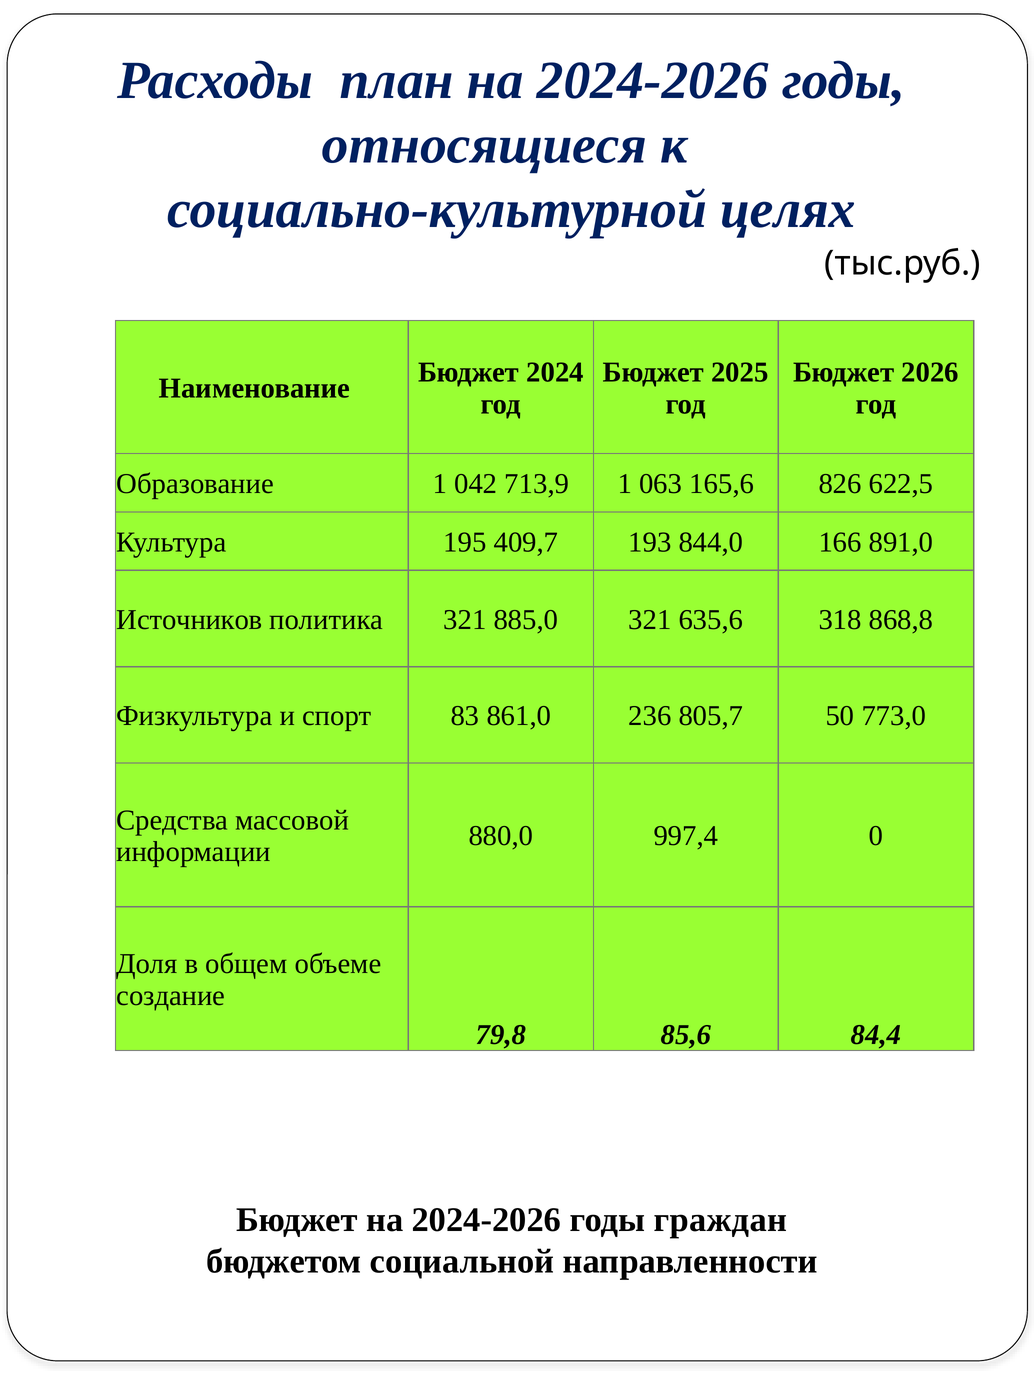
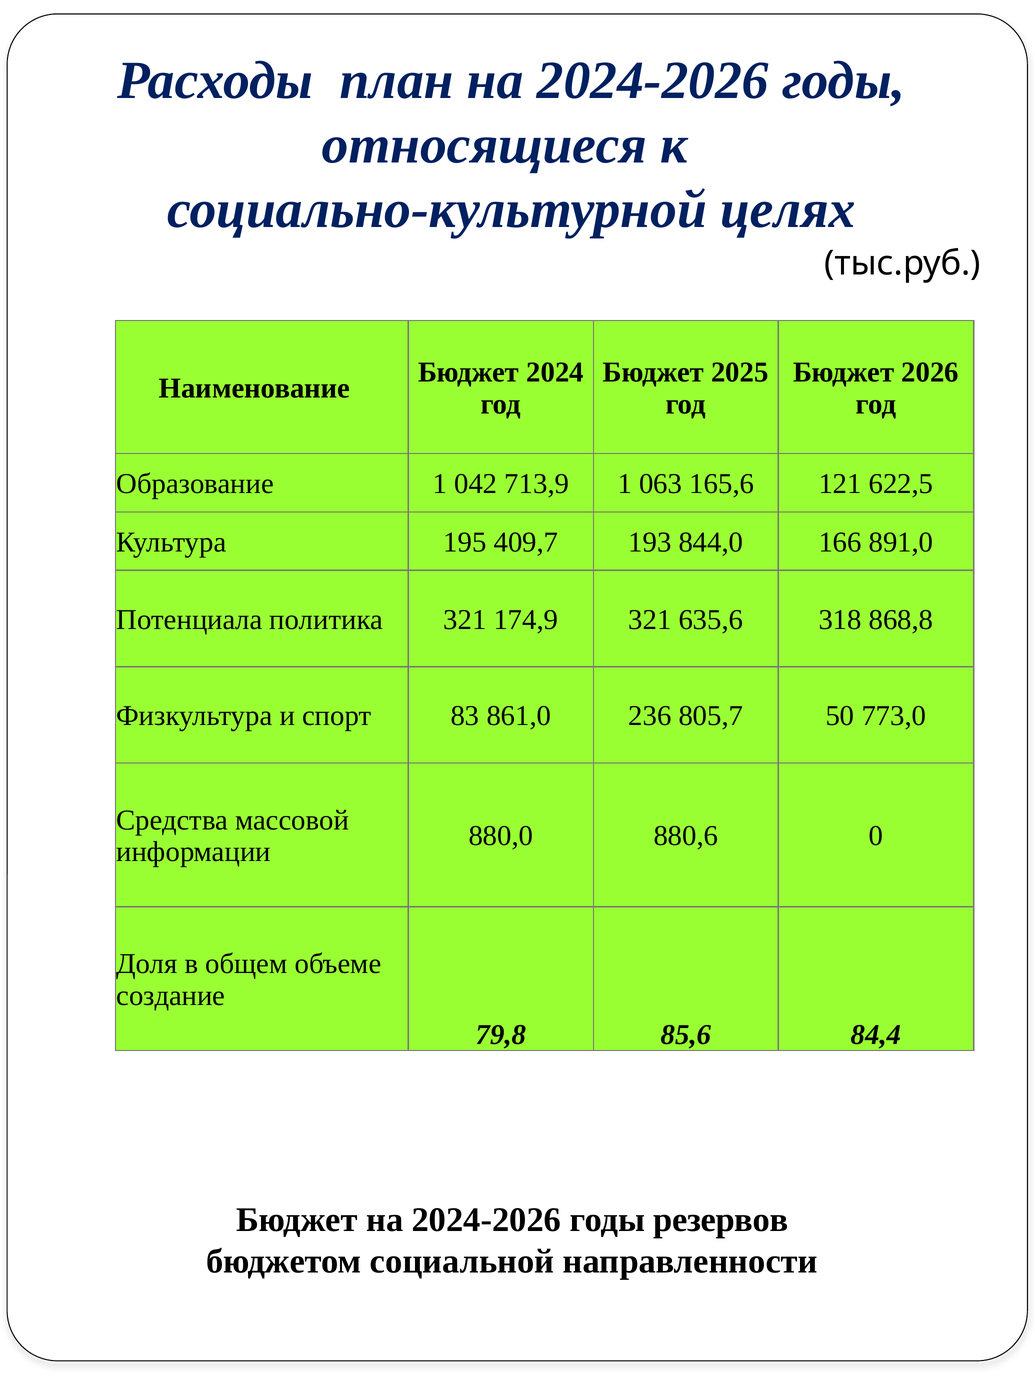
826: 826 -> 121 (840, 484)
Источников: Источников -> Потенциала (189, 620)
885,0: 885,0 -> 174,9 (526, 620)
997,4: 997,4 -> 880,6 (686, 836)
граждан: граждан -> резервов (721, 1220)
